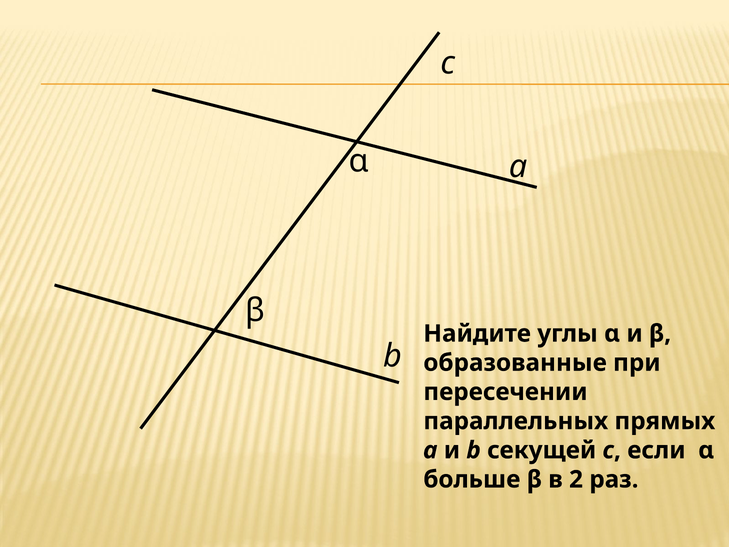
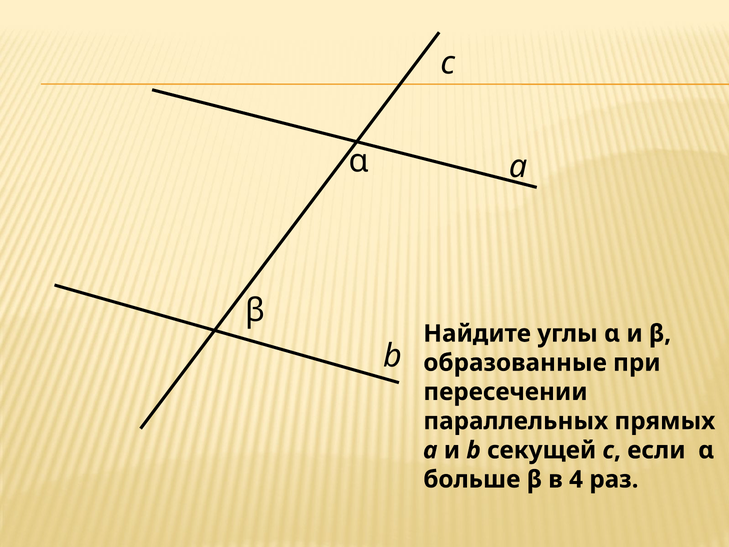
2: 2 -> 4 (576, 479)
